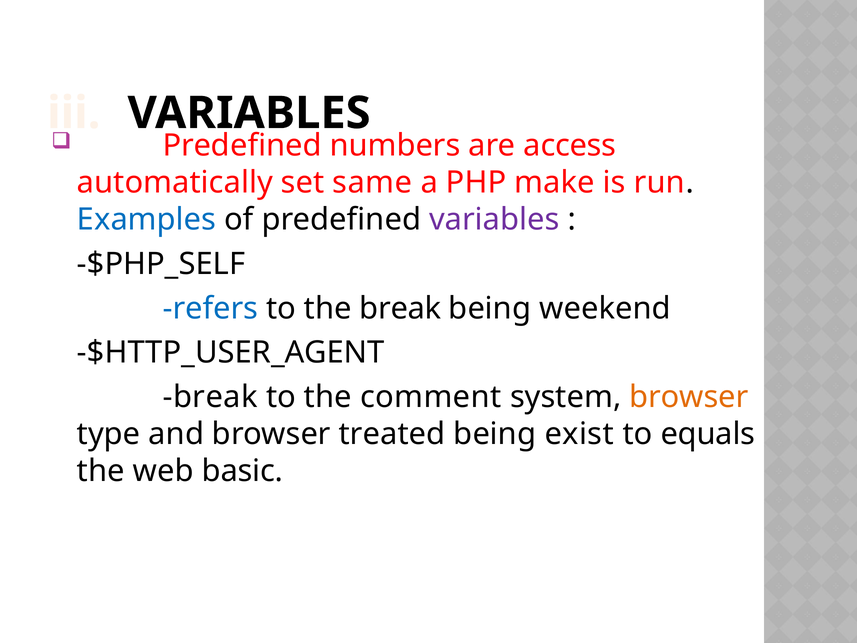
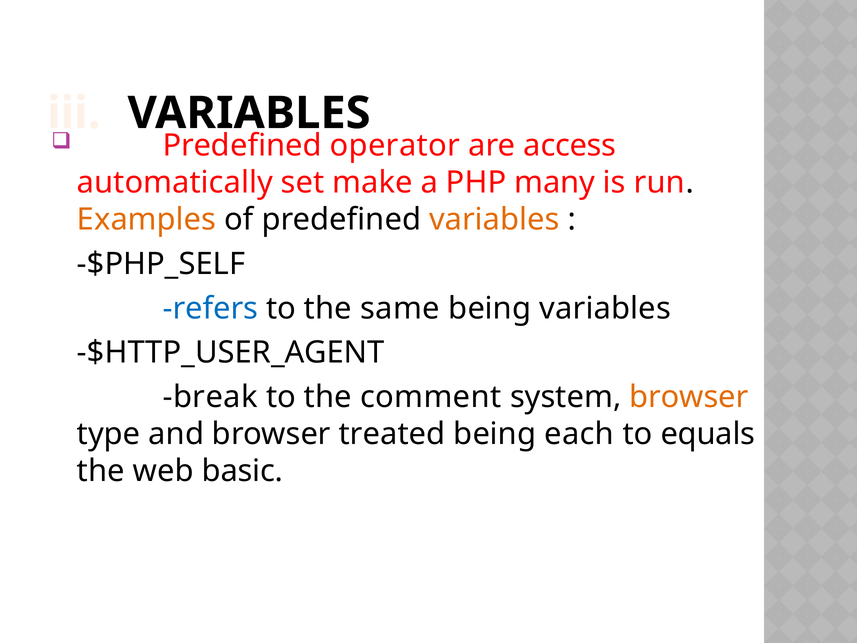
numbers: numbers -> operator (395, 145)
same: same -> make (372, 183)
make: make -> many (555, 183)
Examples colour: blue -> orange (147, 220)
variables colour: purple -> orange (494, 220)
the break: break -> same (400, 308)
being weekend: weekend -> variables (605, 308)
exist: exist -> each (579, 434)
